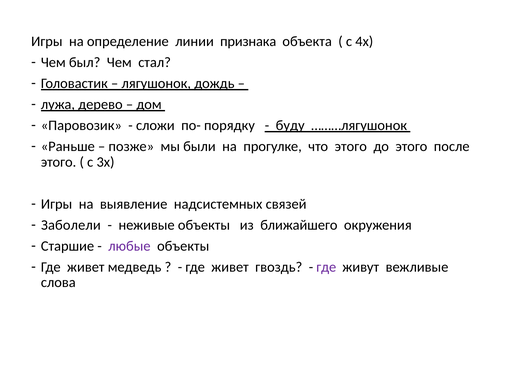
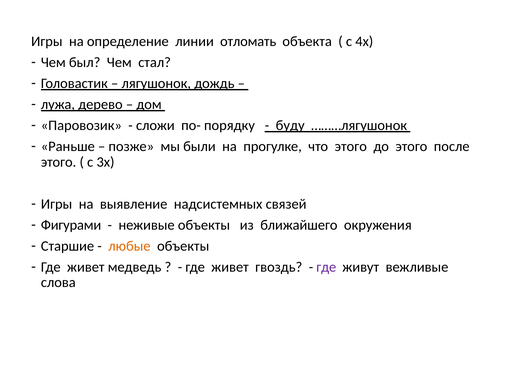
признака: признака -> отломать (248, 41)
Заболели: Заболели -> Фигурами (71, 225)
любые colour: purple -> orange (129, 246)
